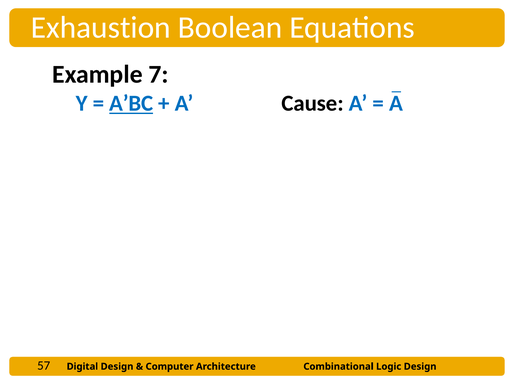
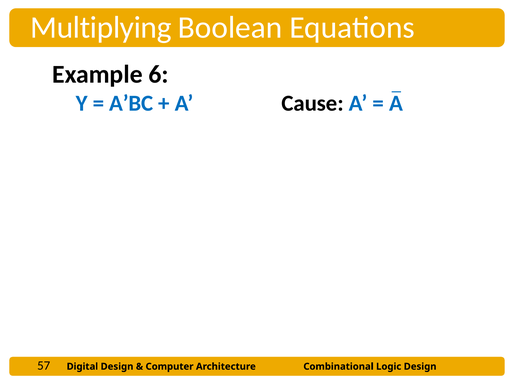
Exhaustion: Exhaustion -> Multiplying (101, 27)
7: 7 -> 6 (158, 74)
A’BC underline: present -> none (131, 104)
